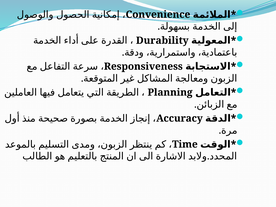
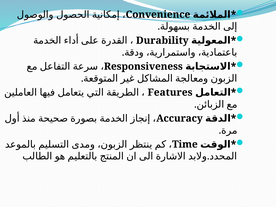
Planning: Planning -> Features (170, 92)
